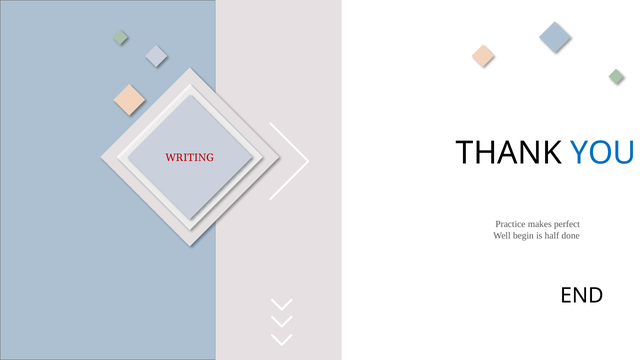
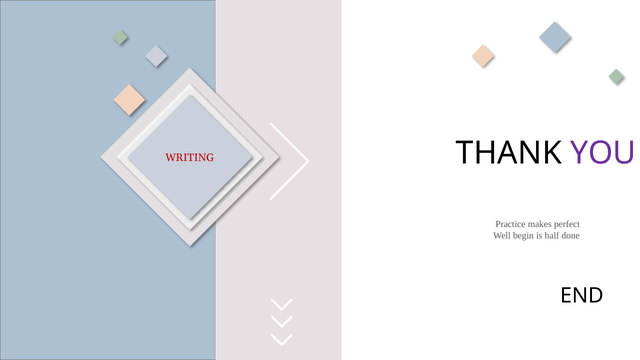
YOU colour: blue -> purple (603, 153)
